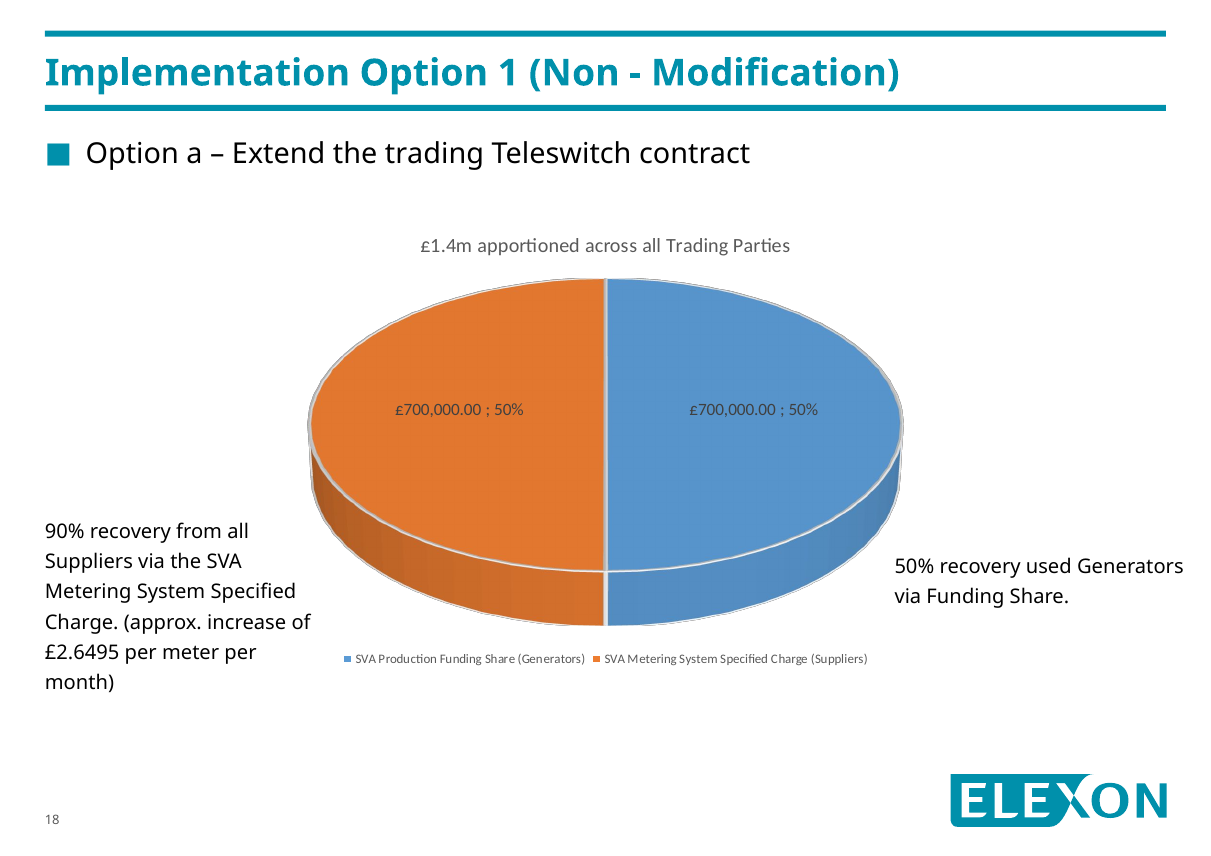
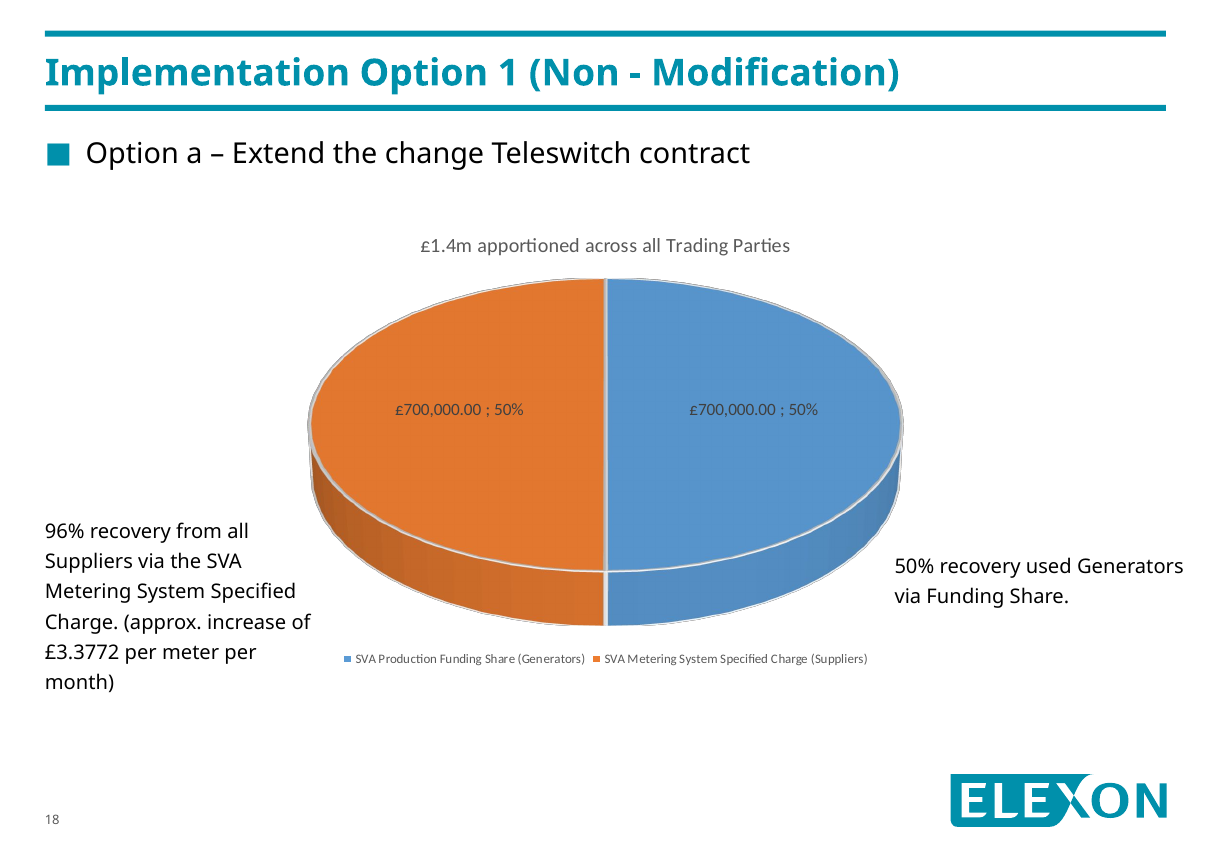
the trading: trading -> change (435, 154)
90%: 90% -> 96% (65, 532)
£2.6495: £2.6495 -> £3.3772 (82, 653)
